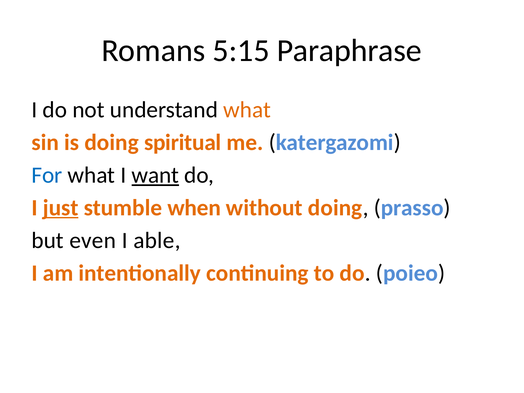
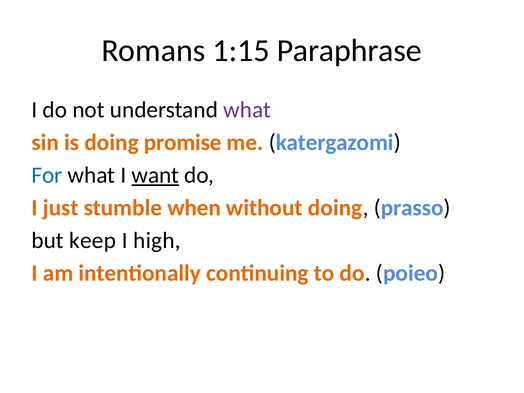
5:15: 5:15 -> 1:15 (241, 51)
what colour: orange -> purple (247, 110)
spiritual: spiritual -> promise (183, 143)
just underline: present -> none (61, 208)
even: even -> keep (93, 240)
able: able -> high (157, 240)
